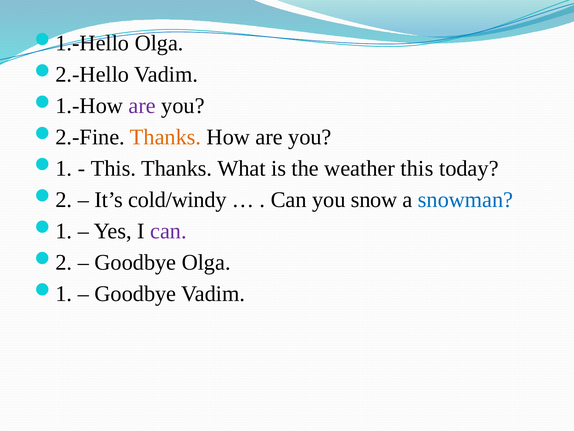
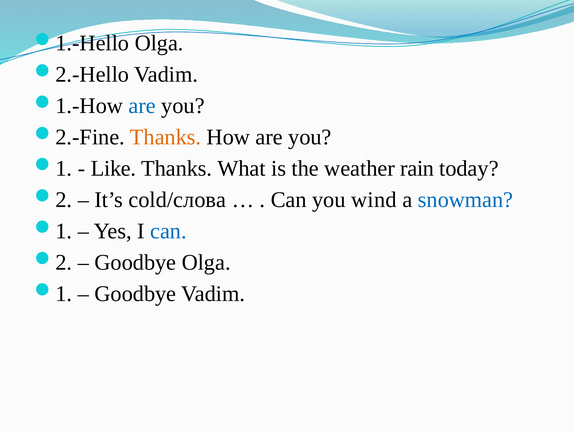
are colour: purple -> blue (142, 106)
This: This -> Like (113, 168)
weather this: this -> rain (417, 168)
cold/windy: cold/windy -> cold/слова (177, 200)
snow: snow -> wind (374, 200)
can colour: purple -> blue (168, 231)
